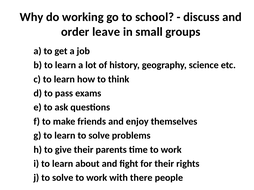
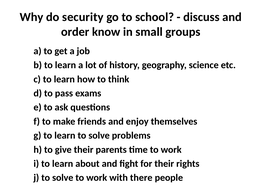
working: working -> security (83, 17)
leave: leave -> know (106, 32)
